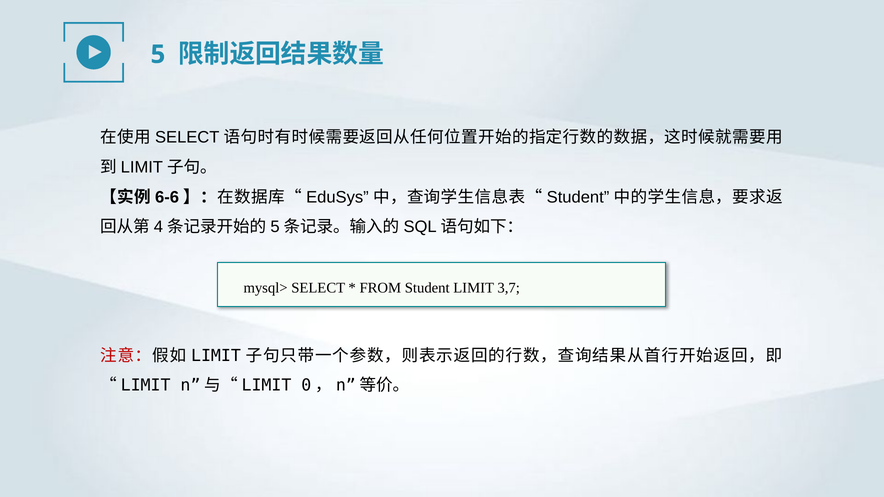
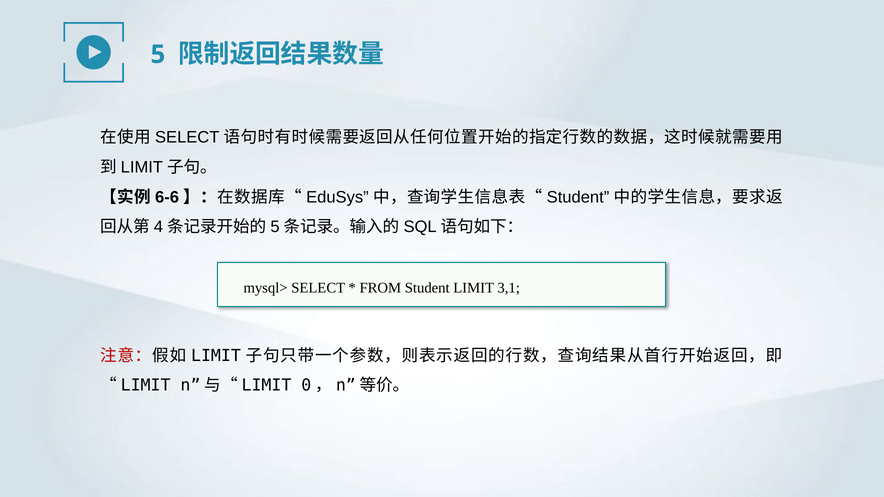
3,7: 3,7 -> 3,1 (509, 288)
